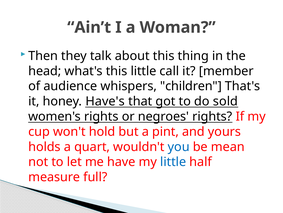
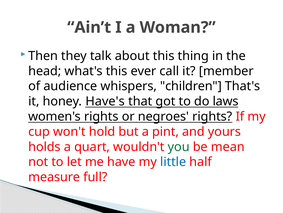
this little: little -> ever (143, 71)
sold: sold -> laws (226, 101)
you colour: blue -> green (179, 146)
